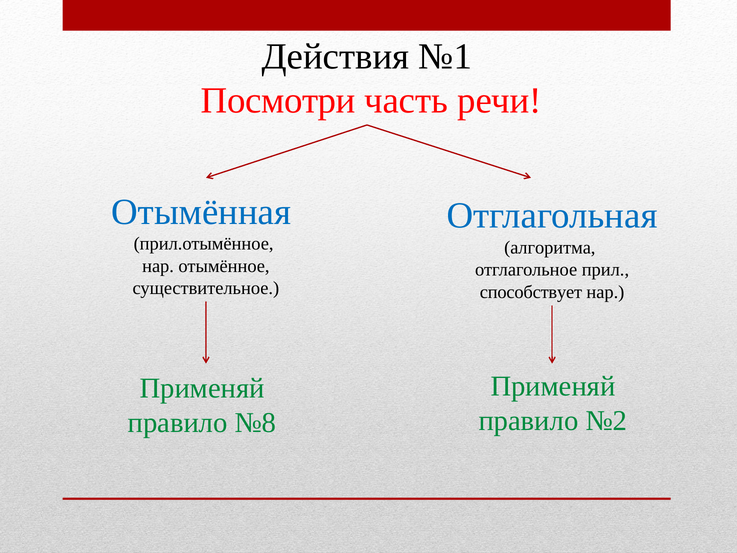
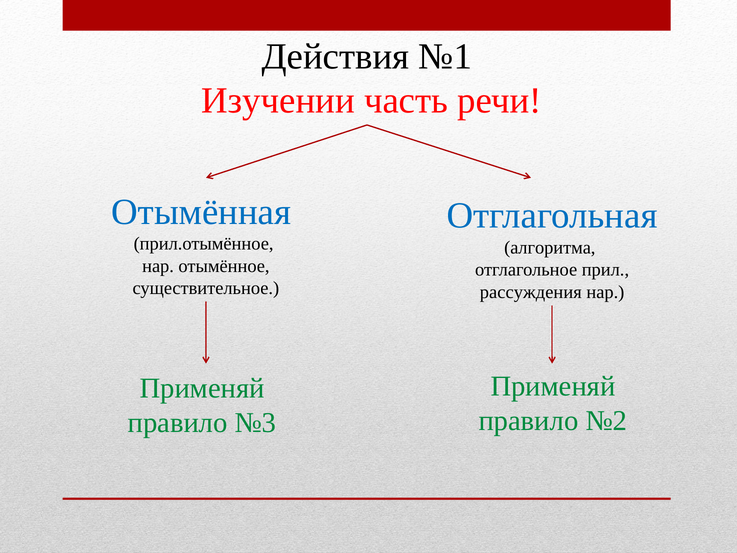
Посмотри: Посмотри -> Изучении (278, 101)
способствует: способствует -> рассуждения (531, 292)
№8: №8 -> №3 (255, 423)
